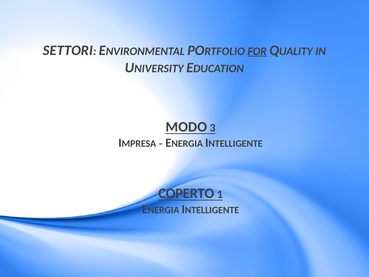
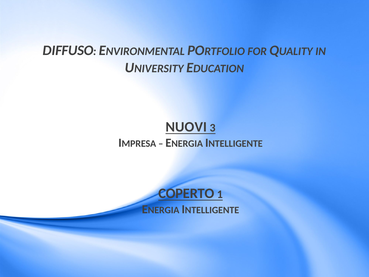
SETTORI: SETTORI -> DIFFUSO (68, 50)
FOR underline: present -> none (257, 51)
MODO: MODO -> NUOVI (186, 127)
